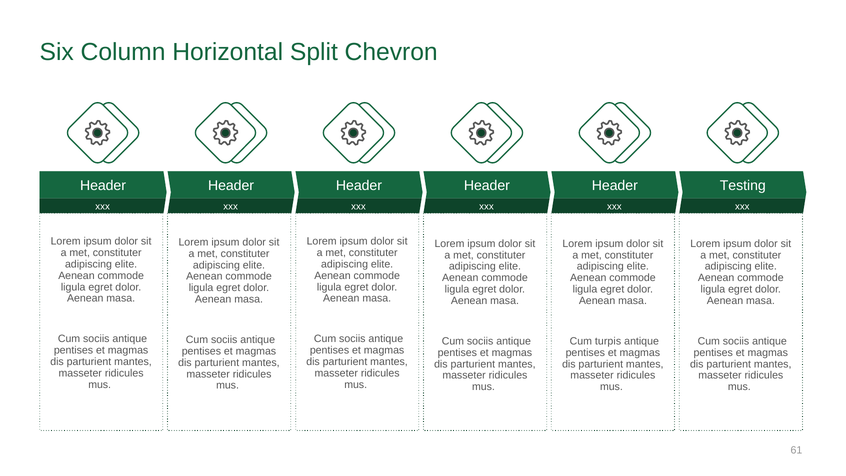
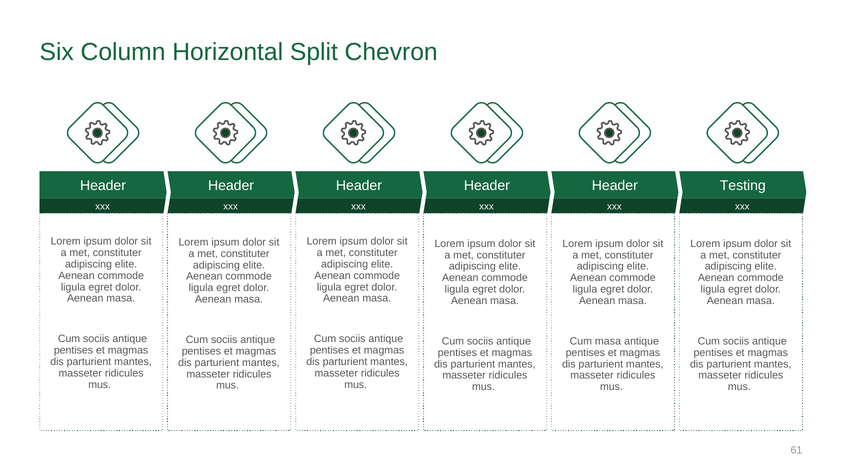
Cum turpis: turpis -> masa (608, 341)
